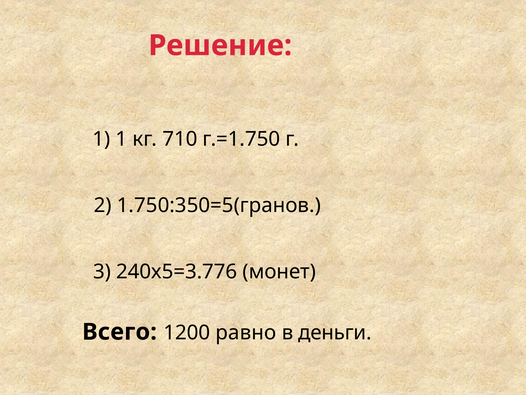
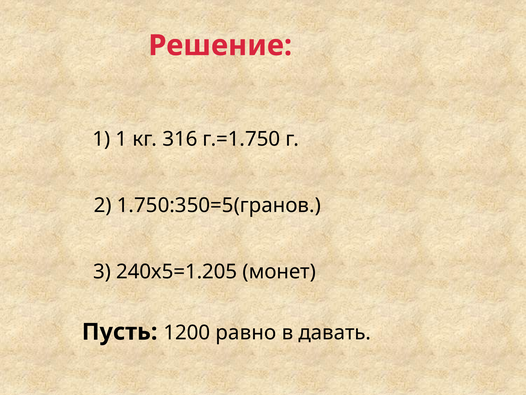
710: 710 -> 316 (180, 139)
240х5=3.776: 240х5=3.776 -> 240х5=1.205 (177, 272)
Всего: Всего -> Пусть (120, 331)
деньги: деньги -> давать (335, 332)
